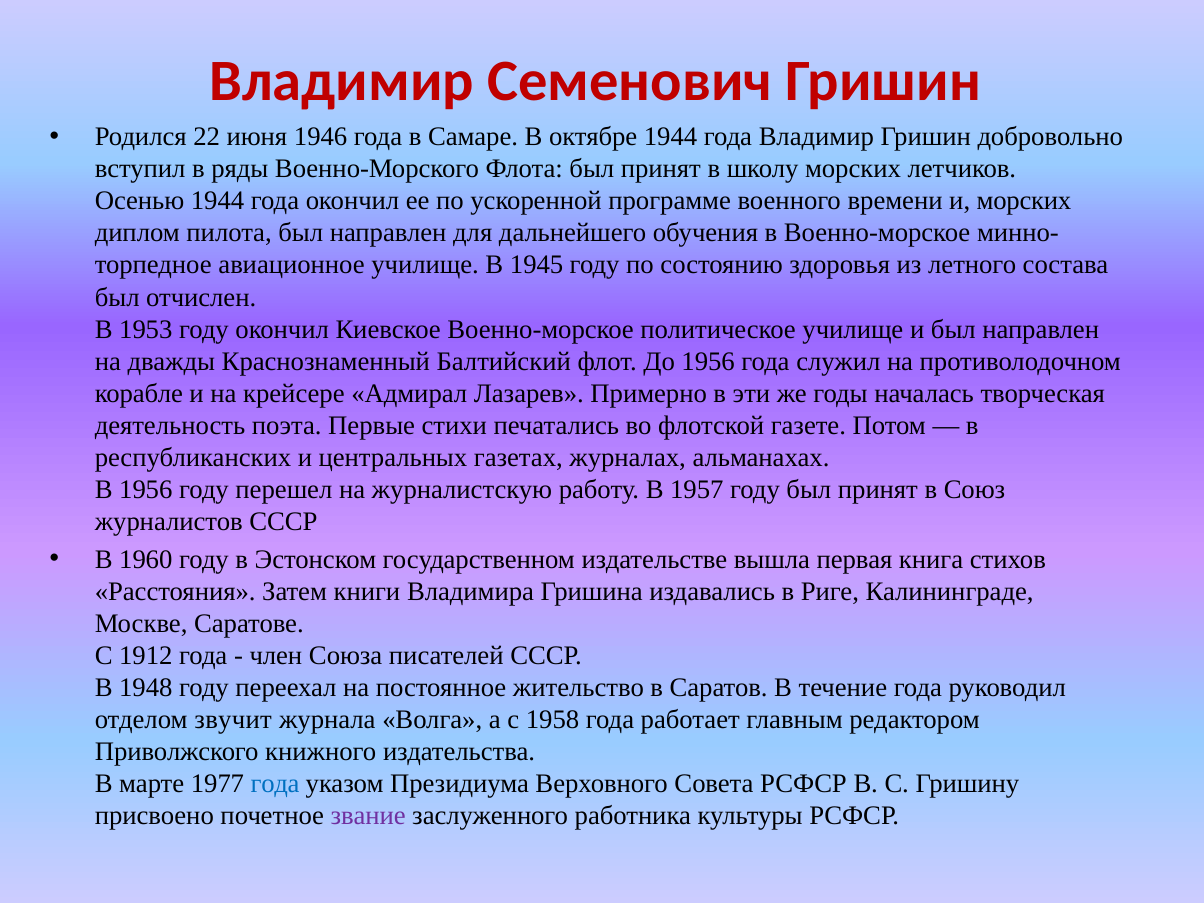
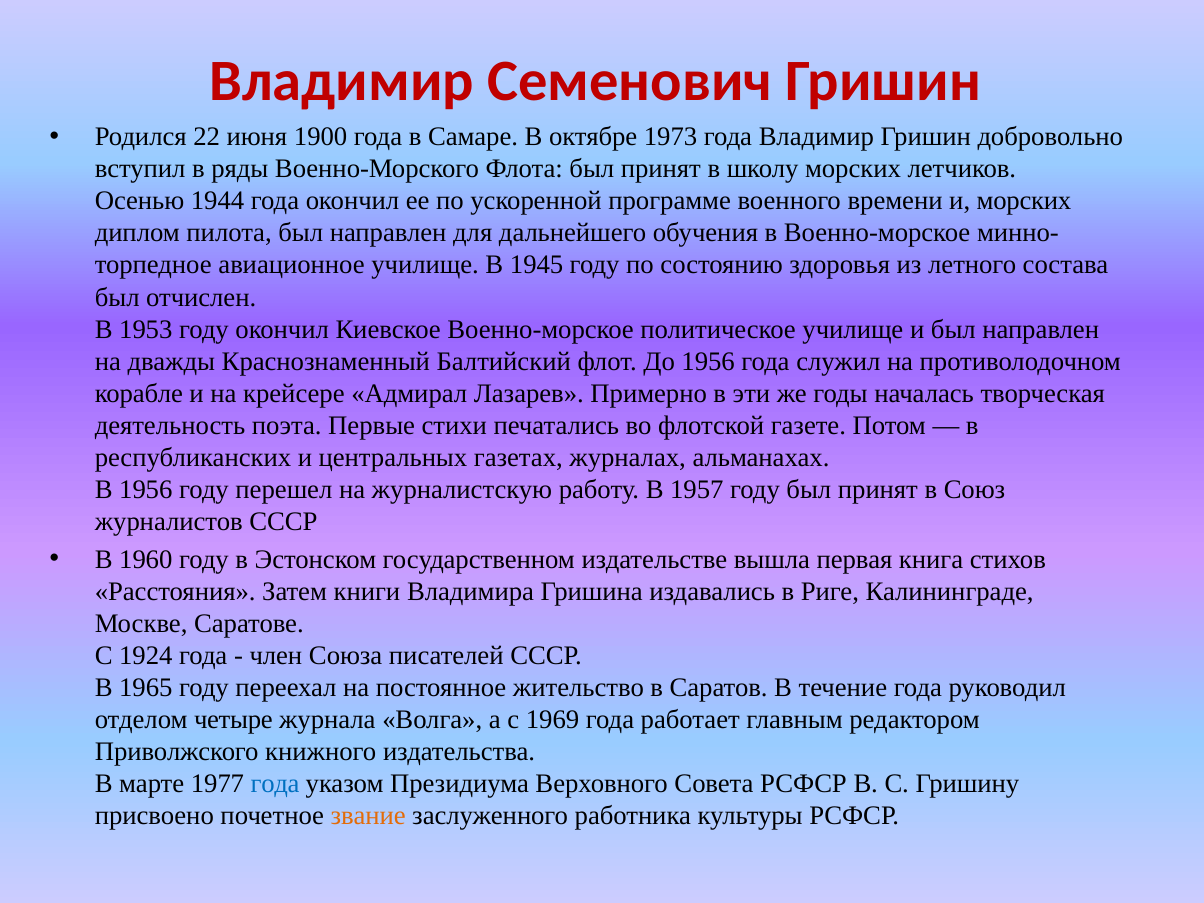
1946: 1946 -> 1900 (321, 137)
октябре 1944: 1944 -> 1973 (671, 137)
1912: 1912 -> 1924 (146, 656)
1948: 1948 -> 1965 (146, 688)
звучит: звучит -> четыре (233, 720)
1958: 1958 -> 1969 (553, 720)
звание colour: purple -> orange (368, 816)
